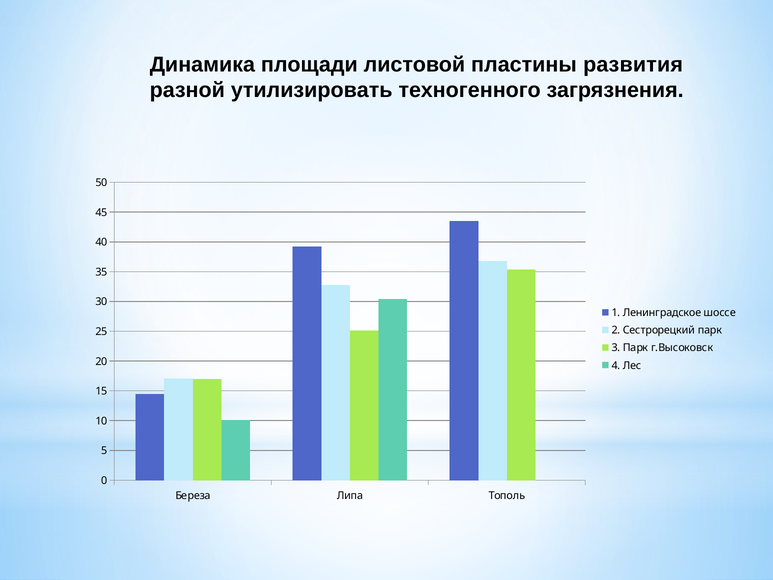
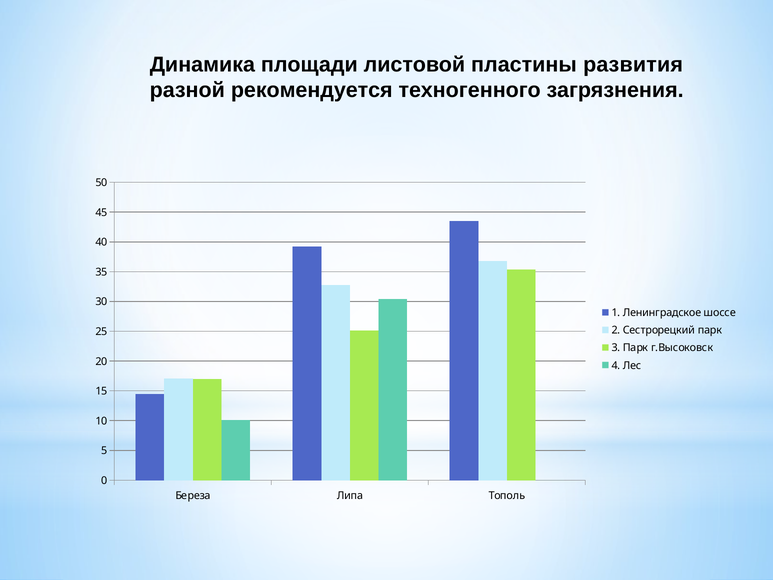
утилизировать: утилизировать -> рекомендуется (312, 90)
